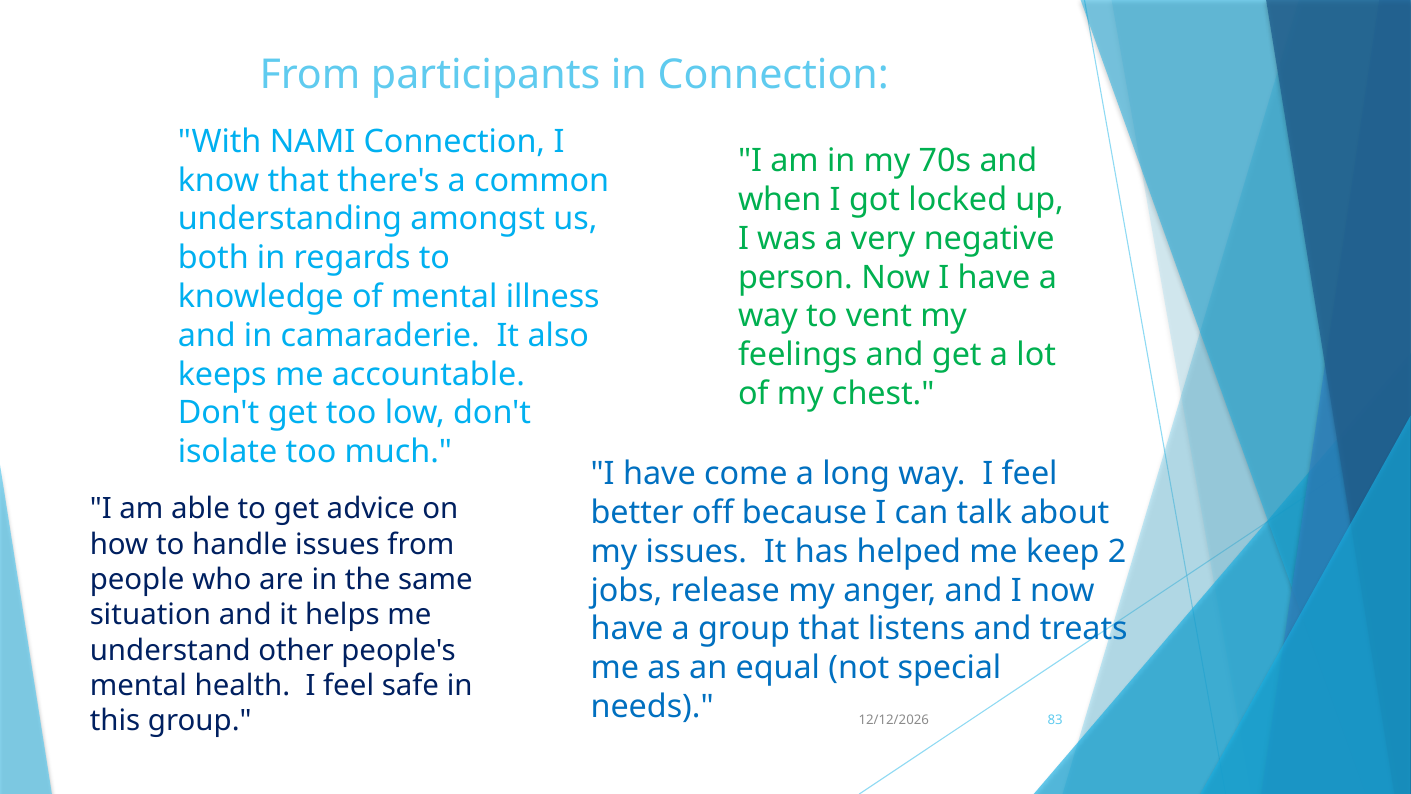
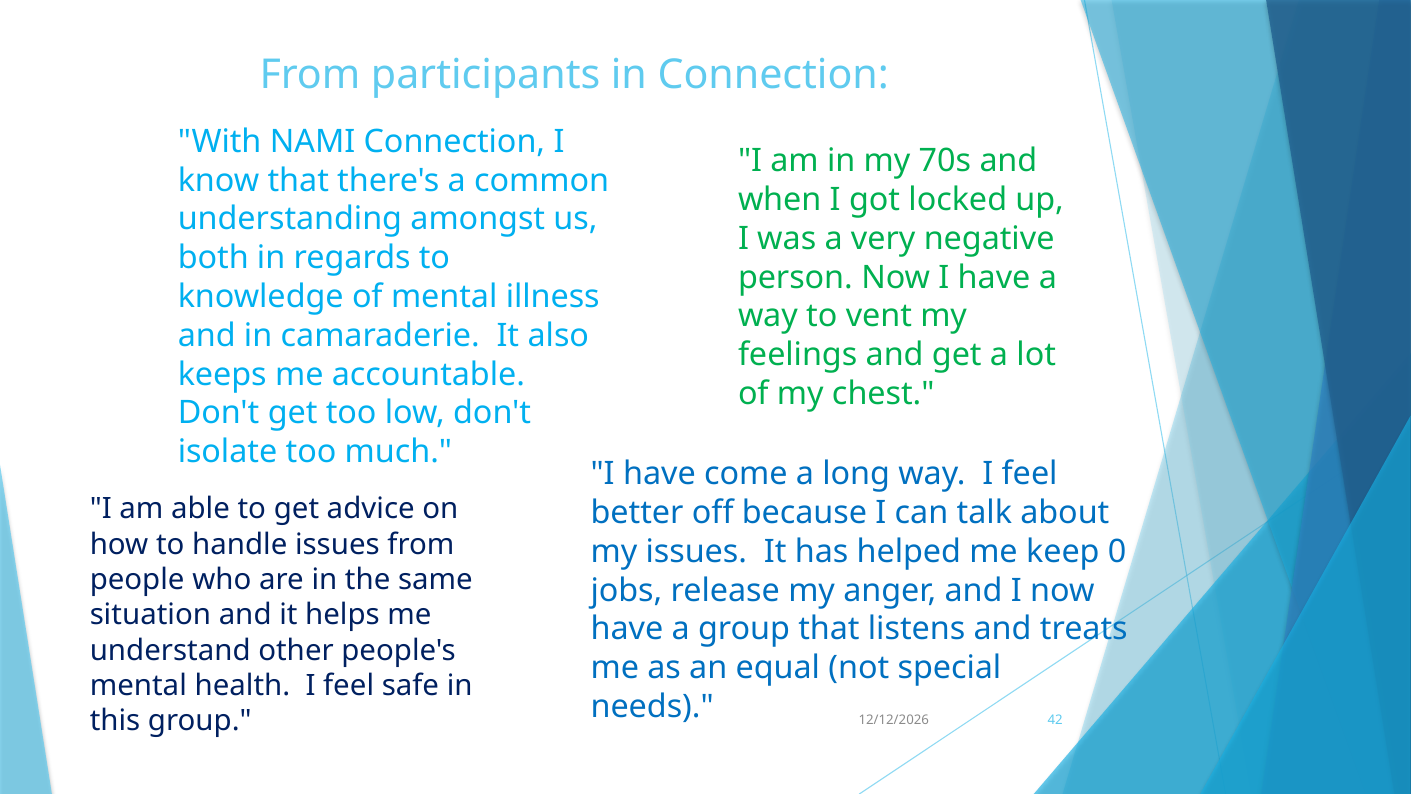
2: 2 -> 0 (1117, 551)
83: 83 -> 42 (1055, 720)
